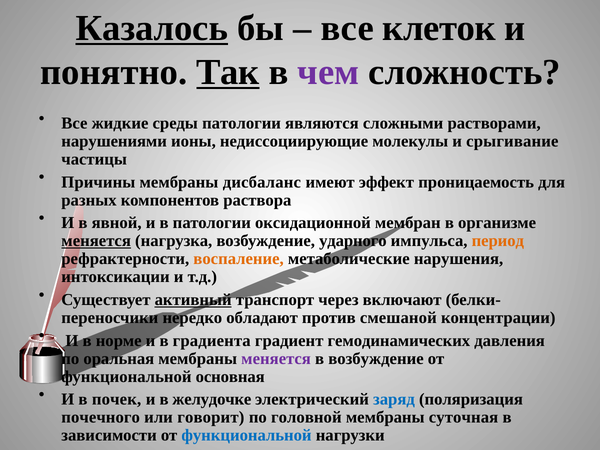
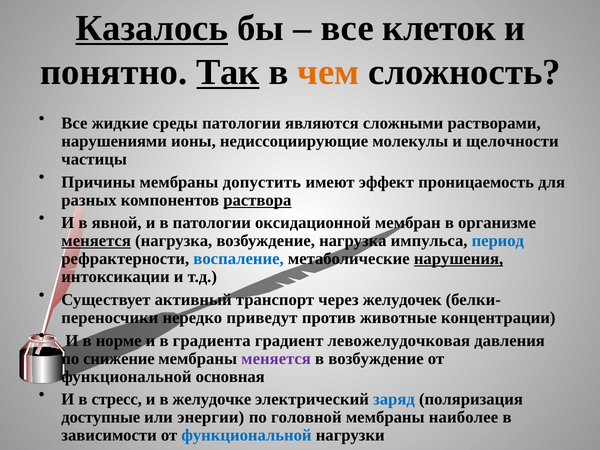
чем colour: purple -> orange (328, 72)
срыгивание: срыгивание -> щелочности (512, 141)
дисбаланс: дисбаланс -> допустить (262, 182)
раствора underline: none -> present (257, 200)
возбуждение ударного: ударного -> нагрузка (353, 241)
период colour: orange -> blue (498, 241)
воспаление colour: orange -> blue (239, 259)
нарушения underline: none -> present (459, 259)
активный underline: present -> none (193, 300)
включают: включают -> желудочек (402, 300)
обладают: обладают -> приведут (262, 318)
смешаной: смешаной -> животные (398, 318)
гемодинамических: гемодинамических -> левожелудочковая (399, 341)
оральная: оральная -> снижение (119, 359)
почек: почек -> стресс (117, 399)
почечного: почечного -> доступные (101, 417)
говорит: говорит -> энергии (211, 417)
суточная: суточная -> наиболее (464, 417)
